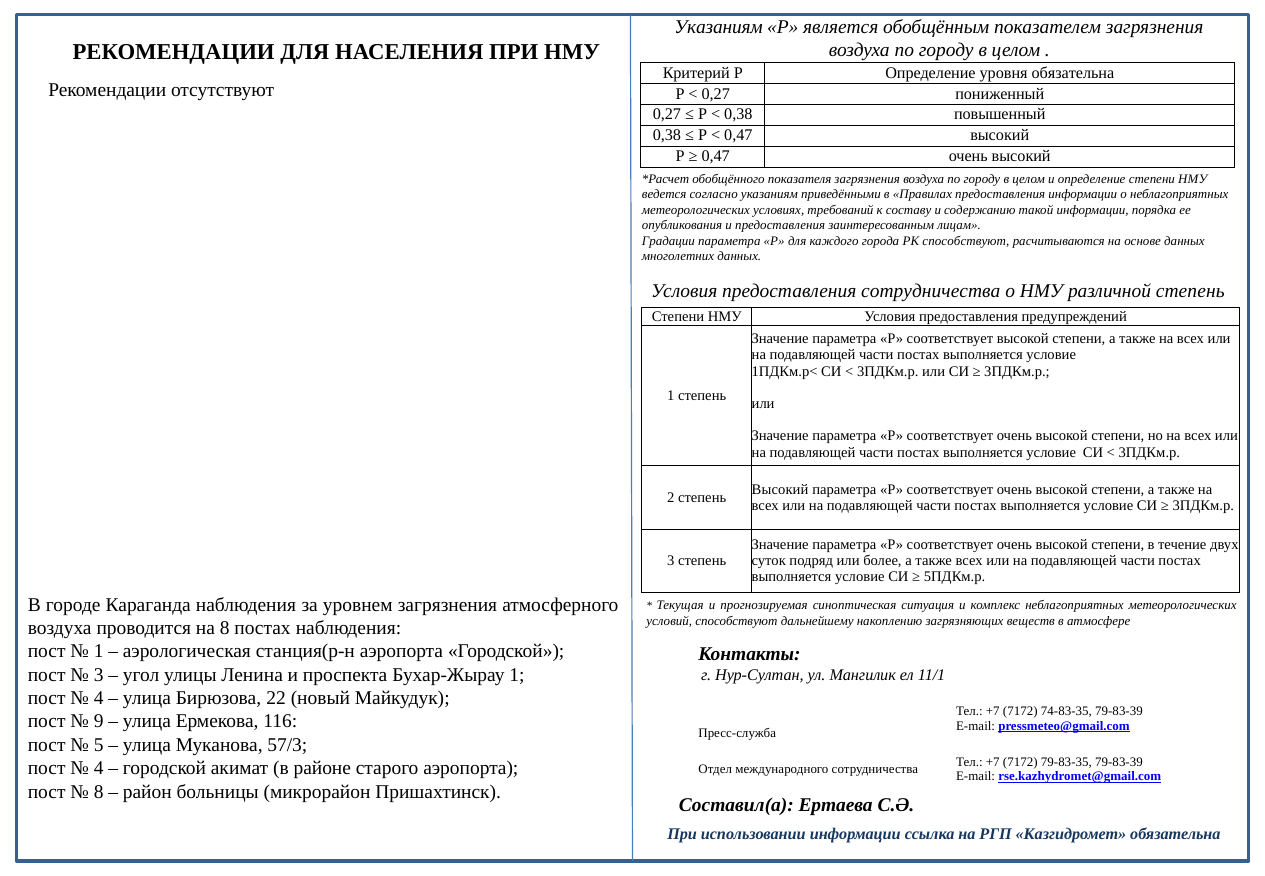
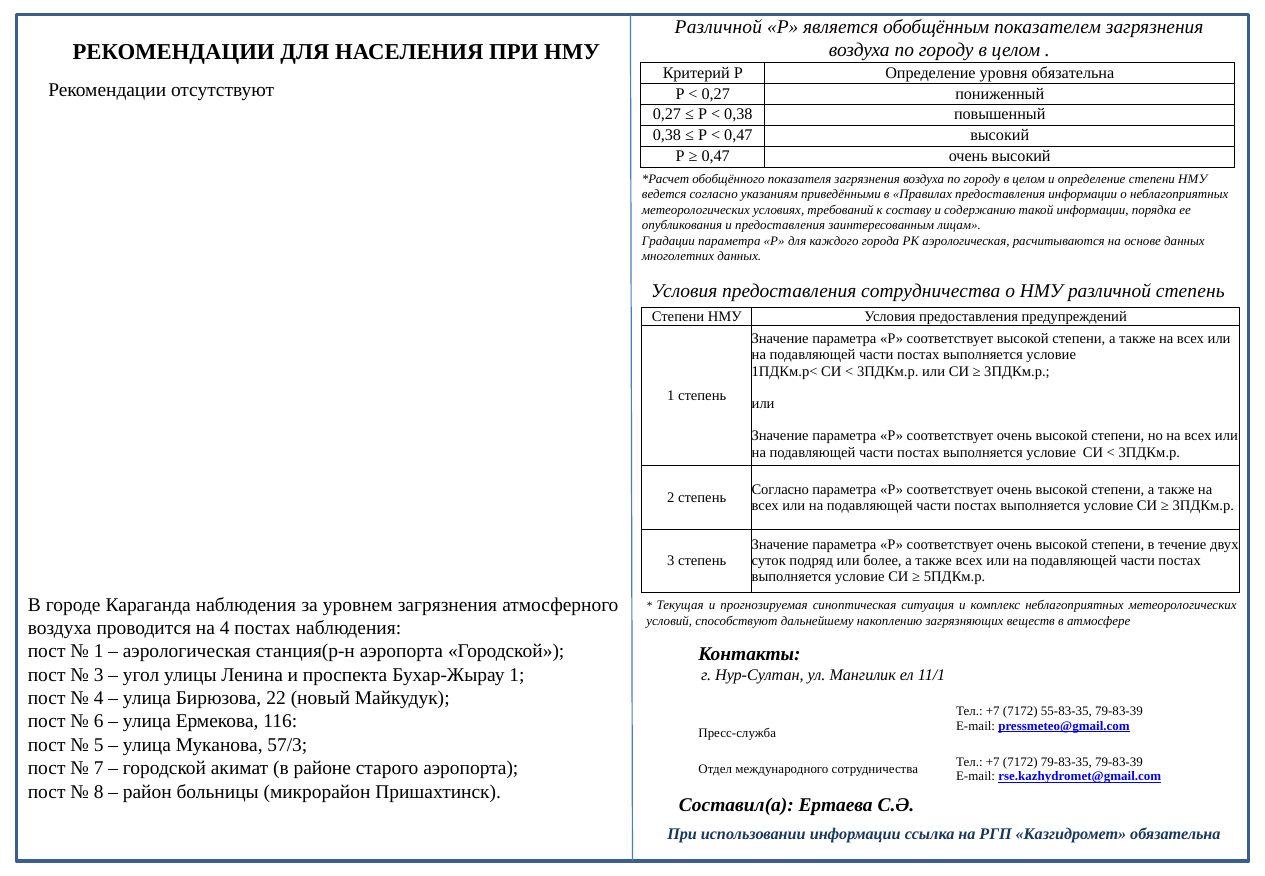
Указаниям: Указаниям -> Различной (718, 27)
РК способствуют: способствуют -> аэрологическая (966, 241)
Высокий: Высокий -> Согласно (780, 489)
на 8: 8 -> 4 (225, 628)
74-83-35: 74-83-35 -> 55-83-35 (1066, 711)
9: 9 -> 6 (99, 721)
4: 4 -> 7 (99, 768)
